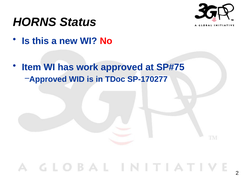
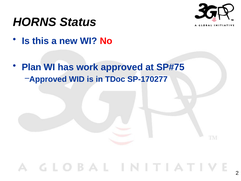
Item: Item -> Plan (31, 67)
